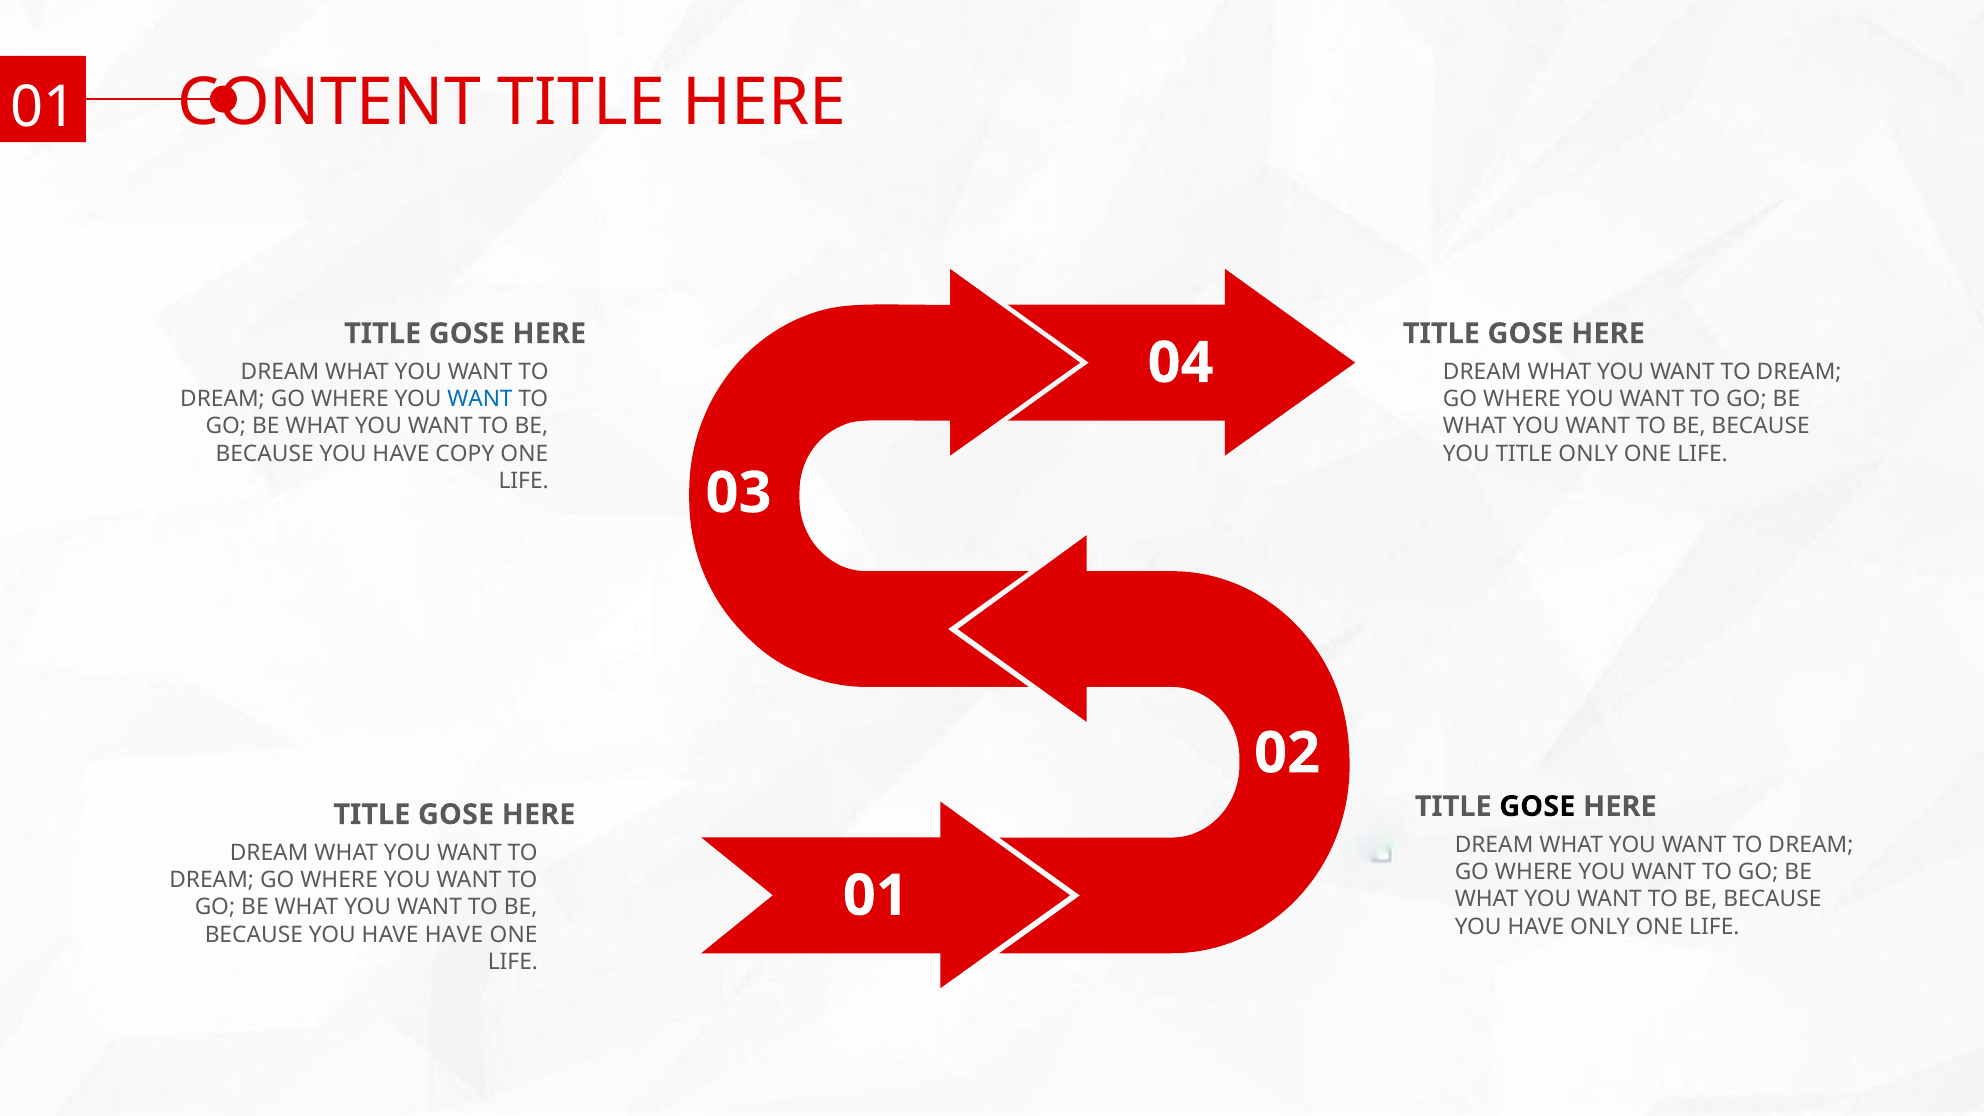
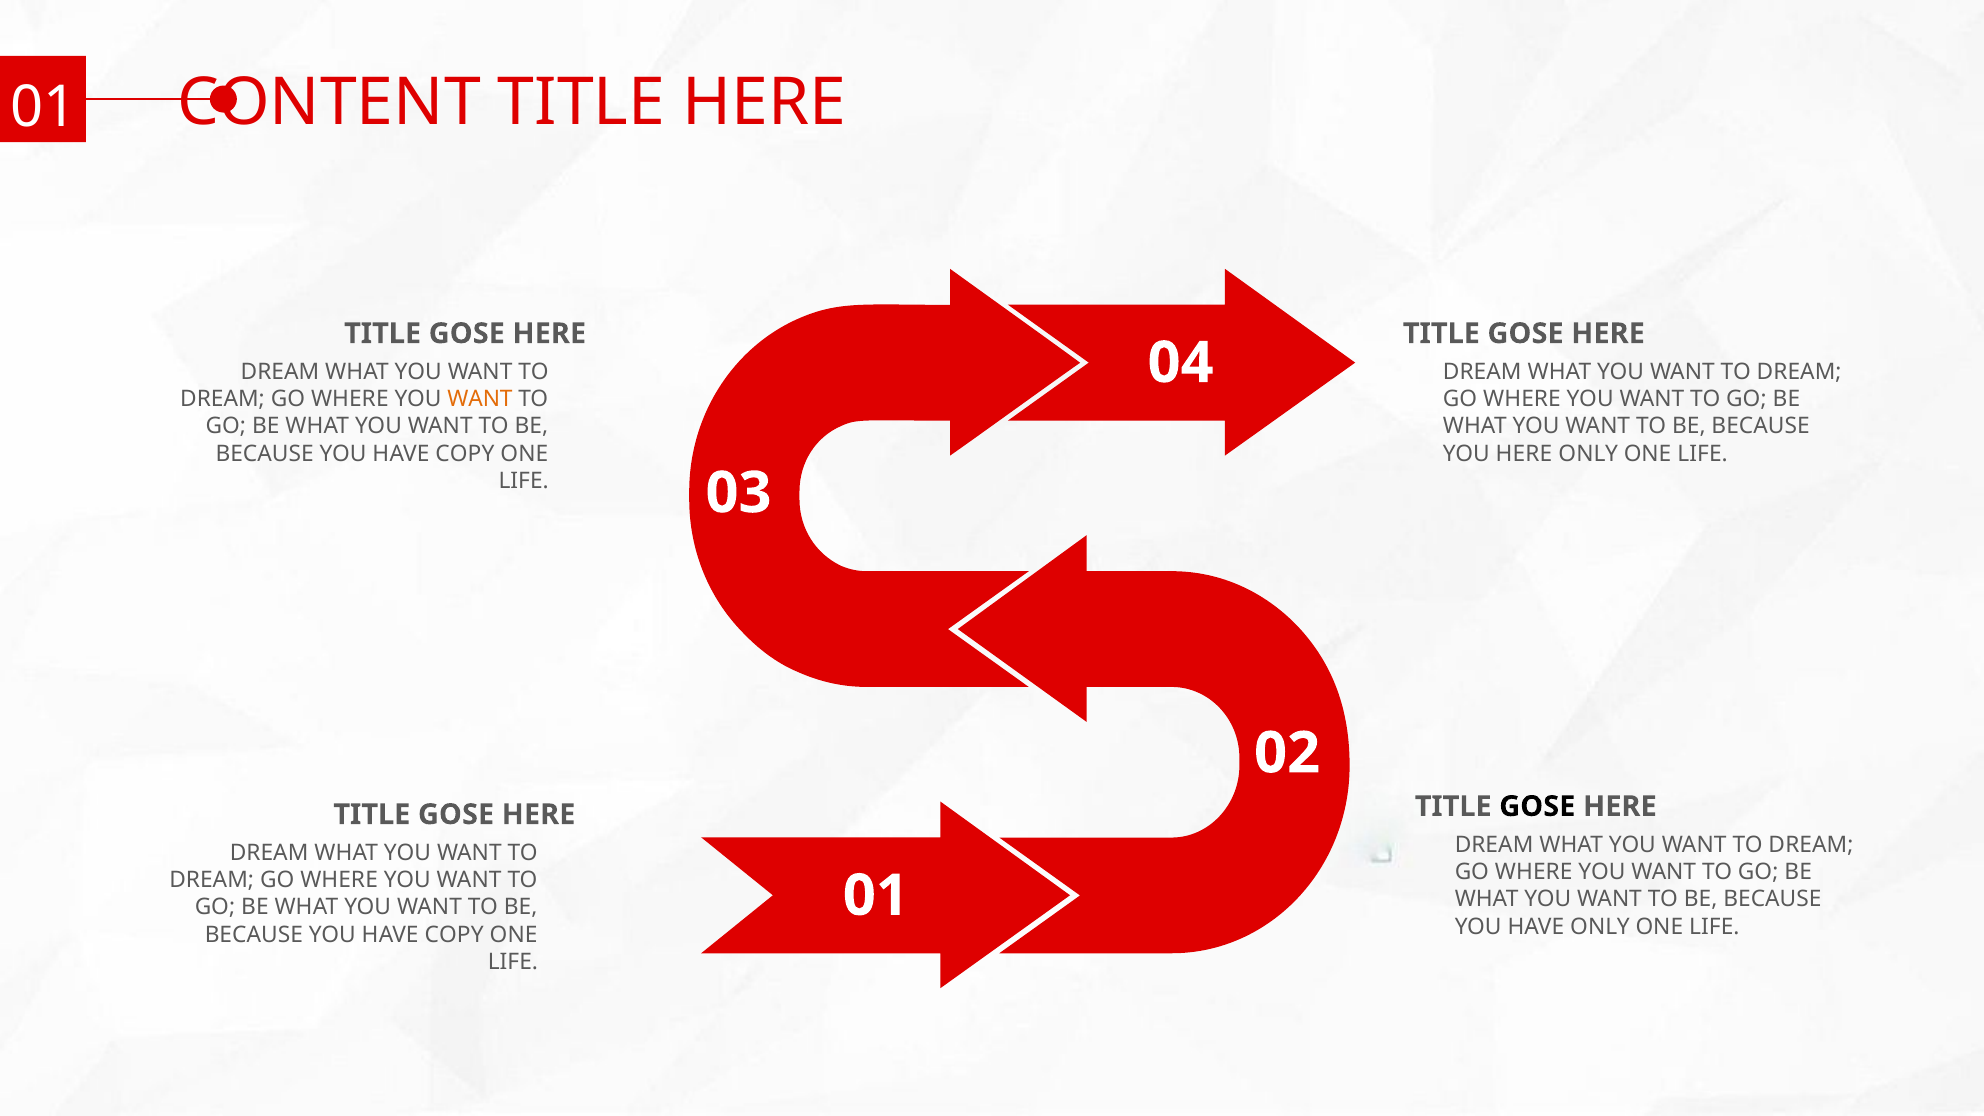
WANT colour: blue -> orange (480, 399)
YOU TITLE: TITLE -> HERE (1524, 454)
HAVE: HAVE -> COPY (454, 935)
